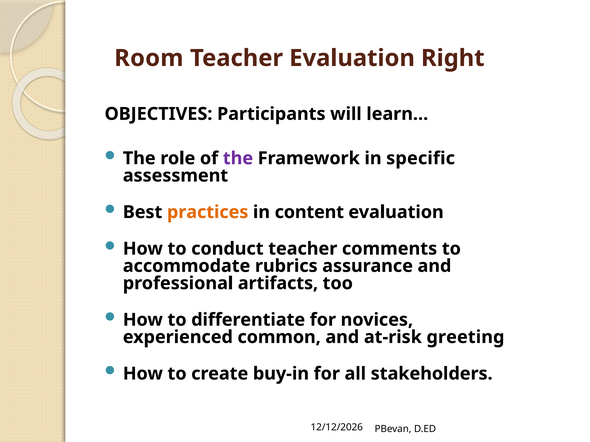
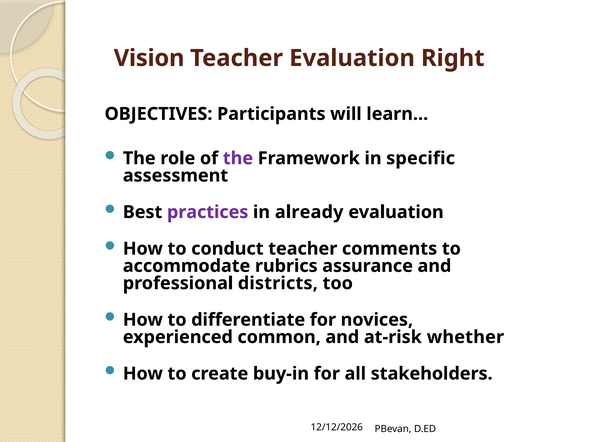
Room: Room -> Vision (149, 58)
practices colour: orange -> purple (208, 212)
content: content -> already (309, 212)
artifacts: artifacts -> districts (278, 284)
greeting: greeting -> whether (465, 337)
